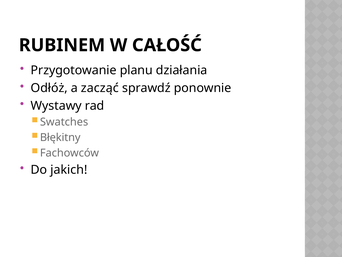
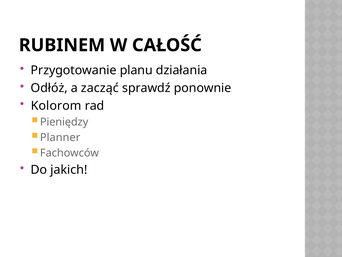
Wystawy: Wystawy -> Kolorom (56, 105)
Swatches: Swatches -> Pieniędzy (64, 122)
Błękitny: Błękitny -> Planner (60, 137)
